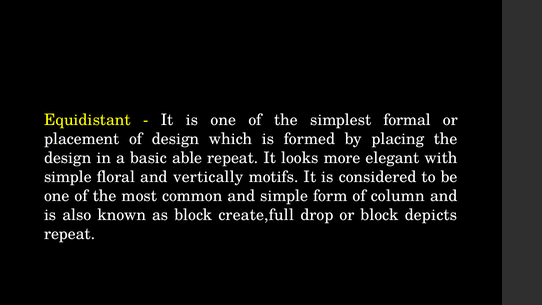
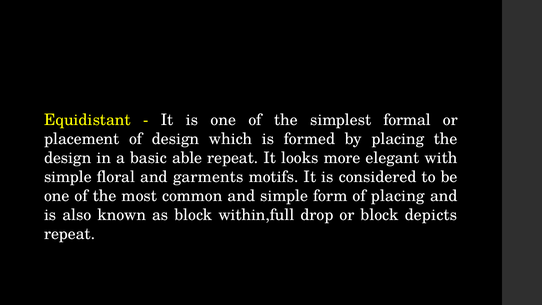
vertically: vertically -> garments (208, 177)
of column: column -> placing (398, 196)
create,full: create,full -> within,full (256, 215)
